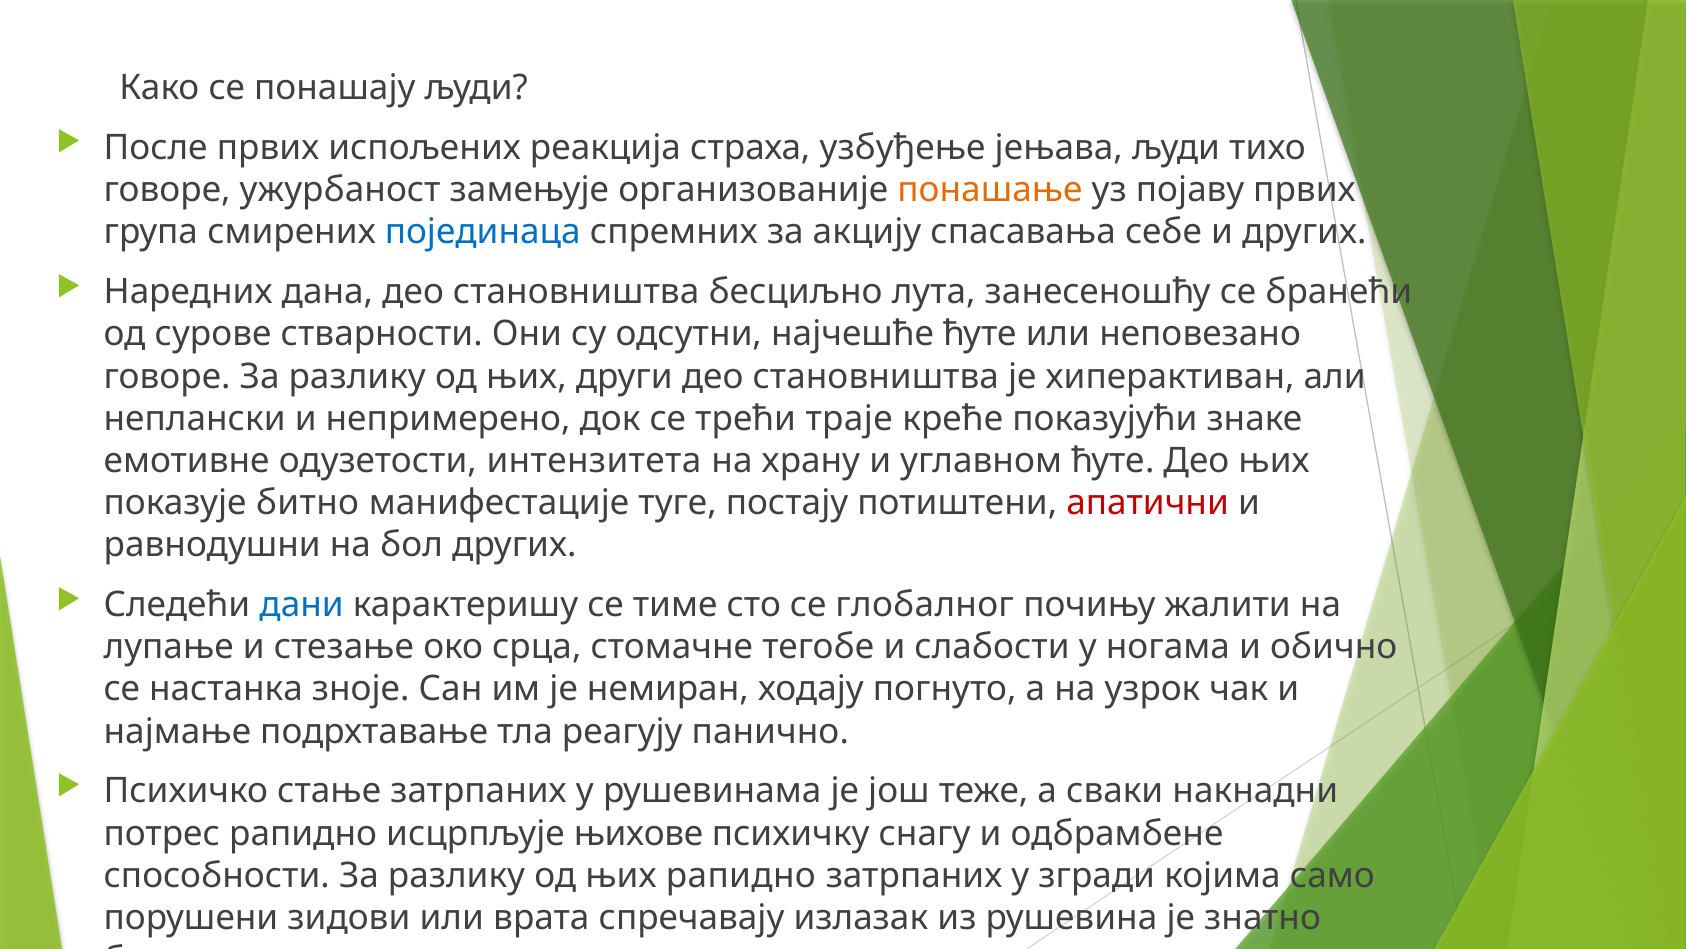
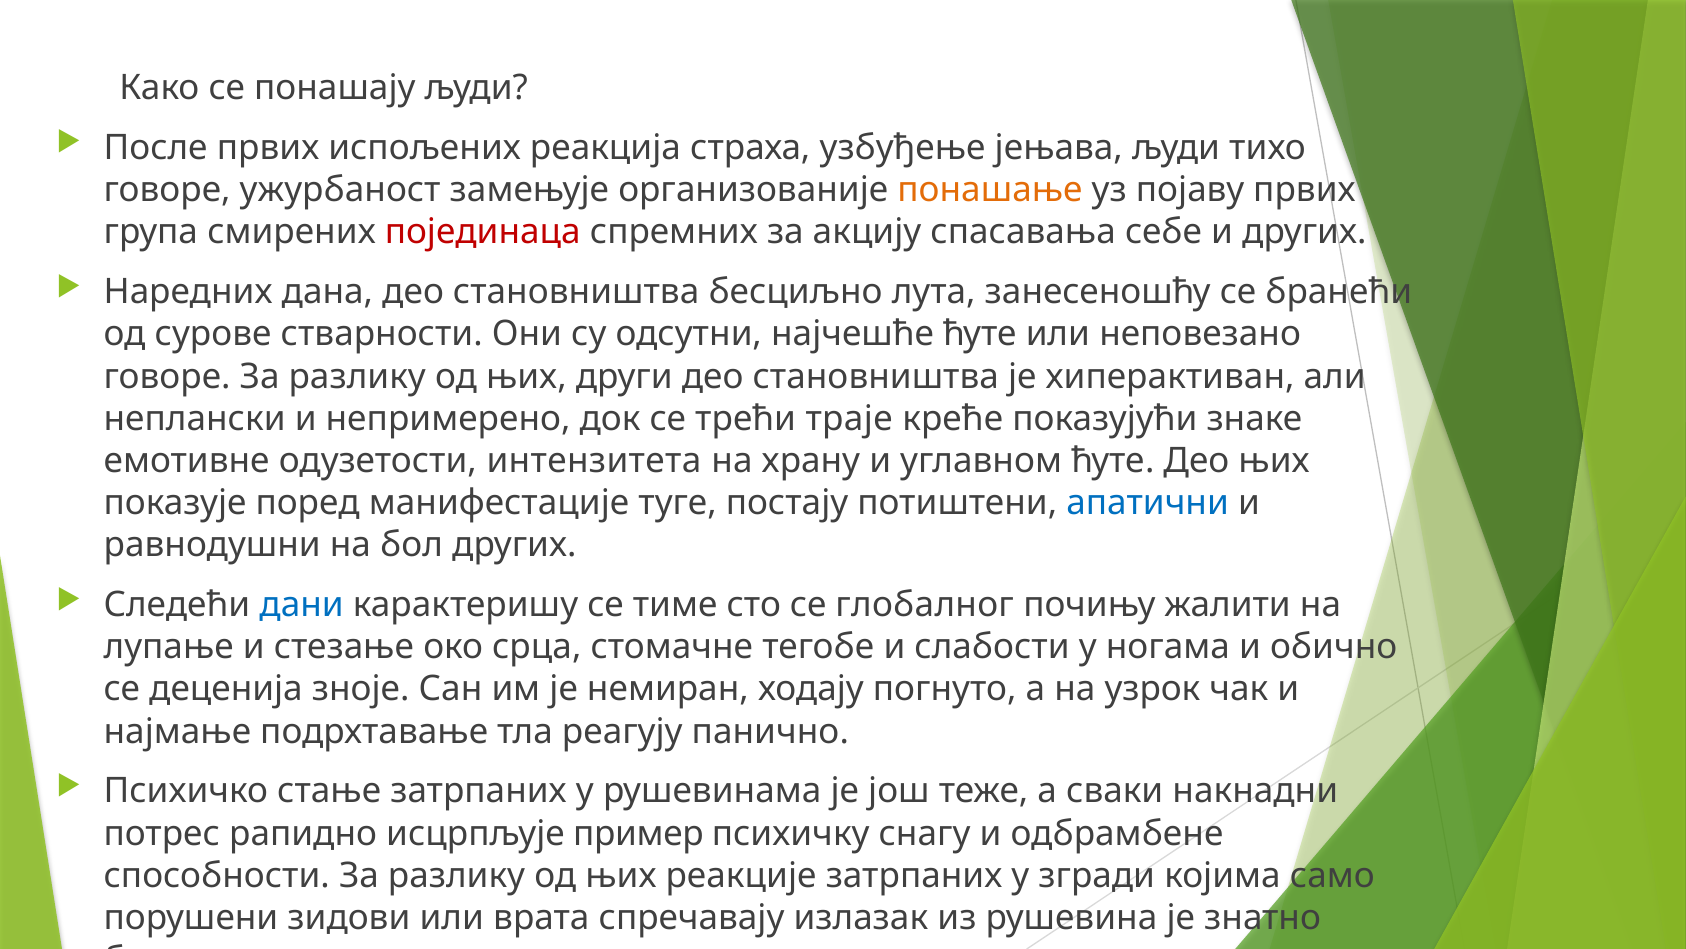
појединаца colour: blue -> red (483, 232)
битно: битно -> поред (308, 503)
апатични colour: red -> blue (1148, 503)
настанка: настанка -> деценија (226, 689)
њихове: њихове -> пример (638, 833)
њих рапидно: рапидно -> реакције (741, 875)
